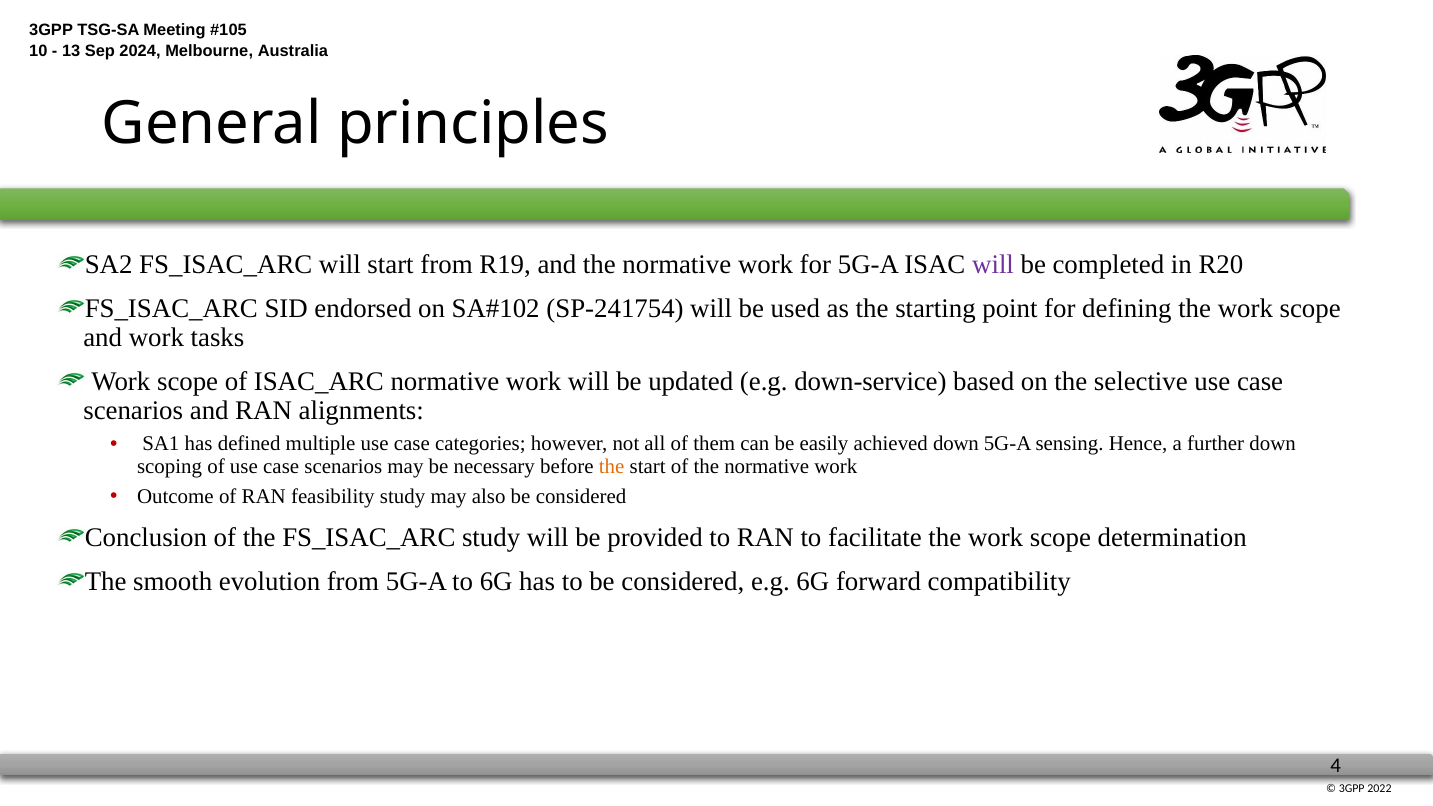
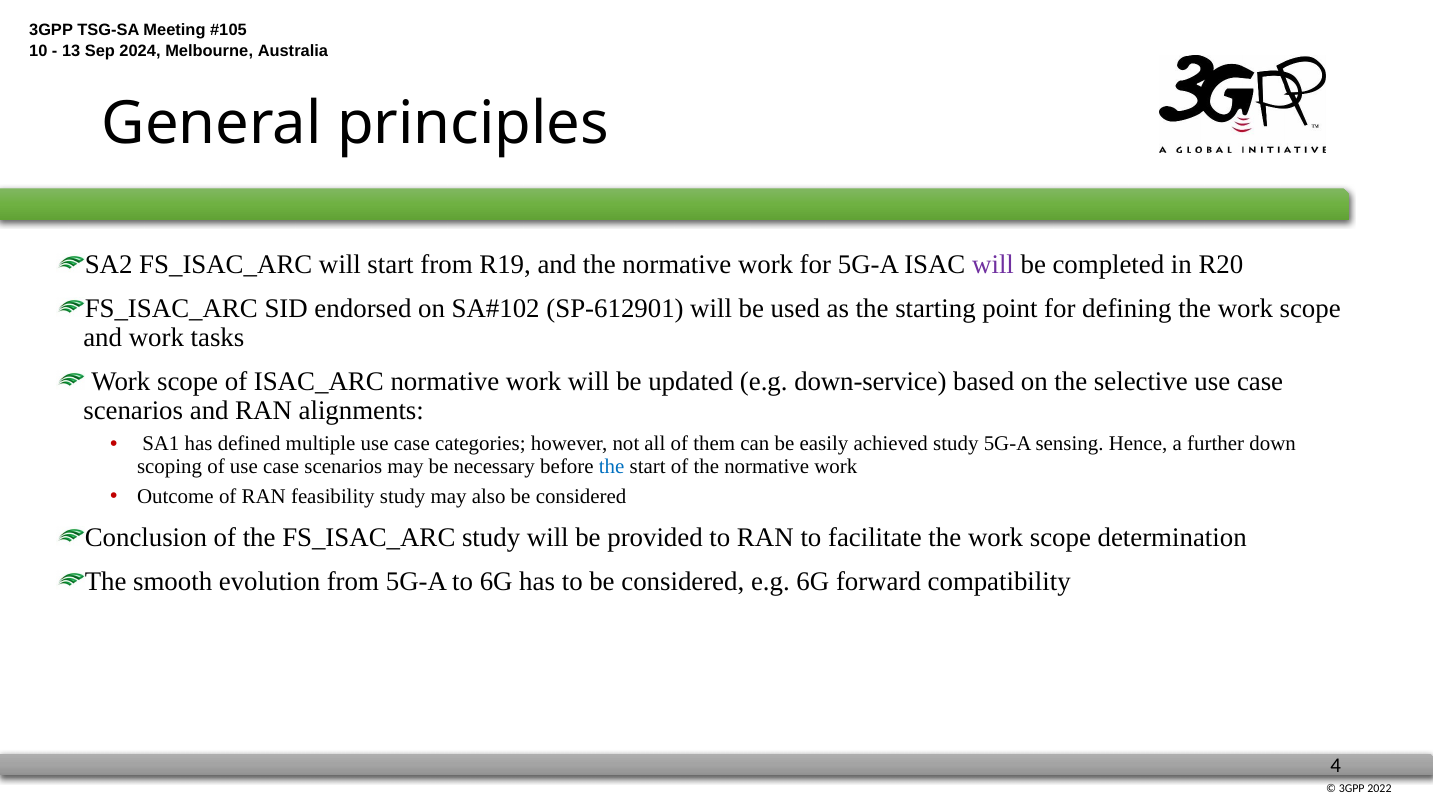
SP-241754: SP-241754 -> SP-612901 (615, 309)
achieved down: down -> study (956, 444)
the colour: orange -> blue (612, 466)
